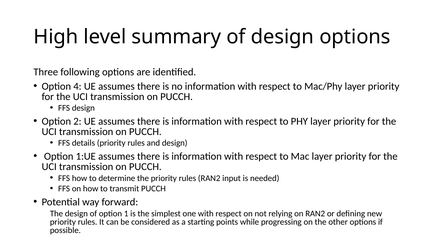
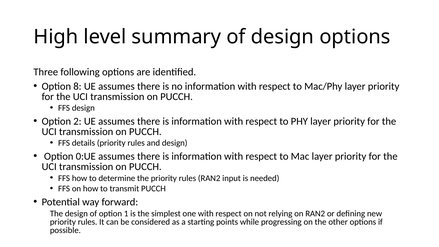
4: 4 -> 8 (77, 86)
1:UE: 1:UE -> 0:UE (86, 156)
